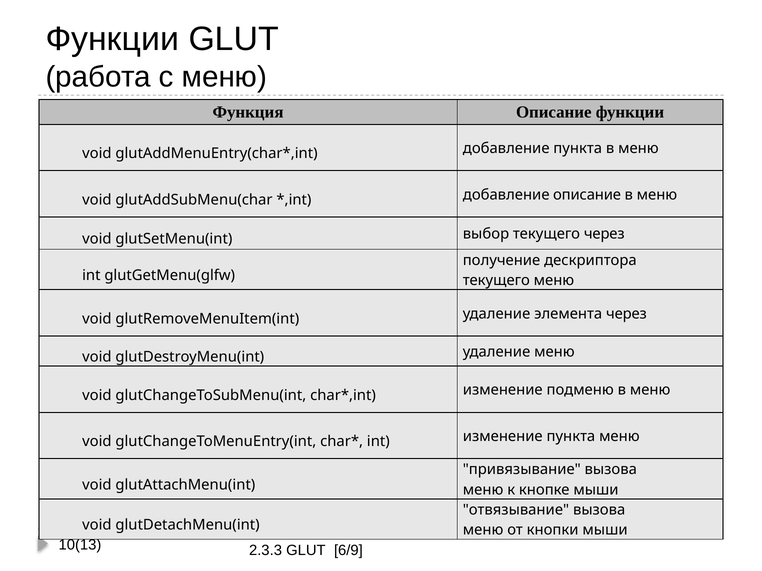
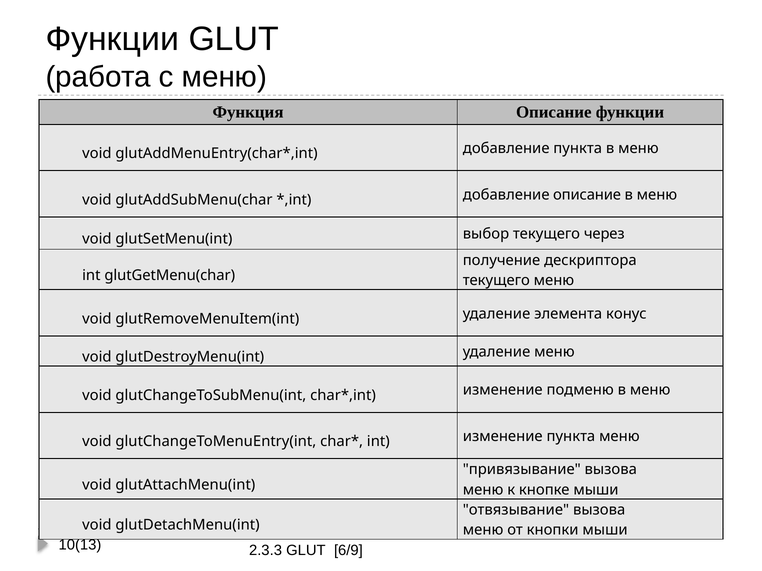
glutGetMenu(glfw: glutGetMenu(glfw -> glutGetMenu(char (170, 276)
элемента через: через -> конус (626, 314)
